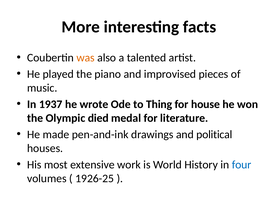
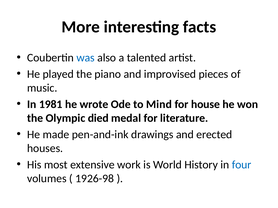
was colour: orange -> blue (86, 58)
1937: 1937 -> 1981 (51, 104)
Thing: Thing -> Mind (159, 104)
political: political -> erected (214, 135)
1926-25: 1926-25 -> 1926-98 (95, 179)
